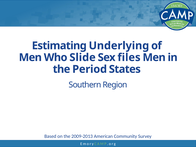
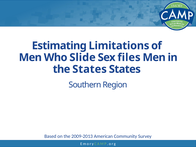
Underlying: Underlying -> Limitations (119, 46)
the Period: Period -> States (90, 69)
